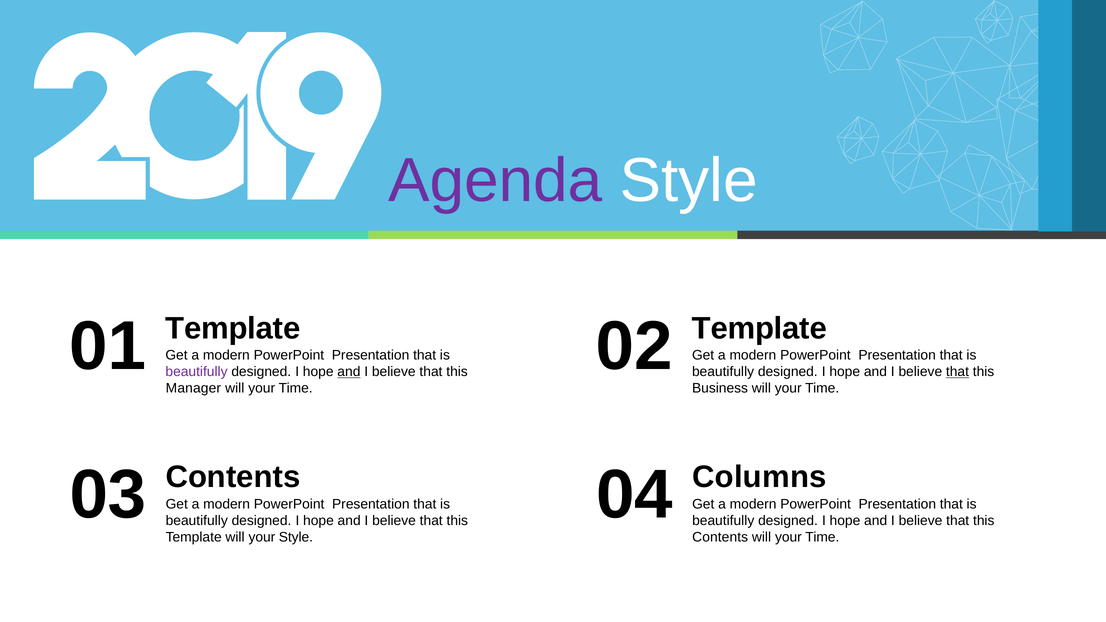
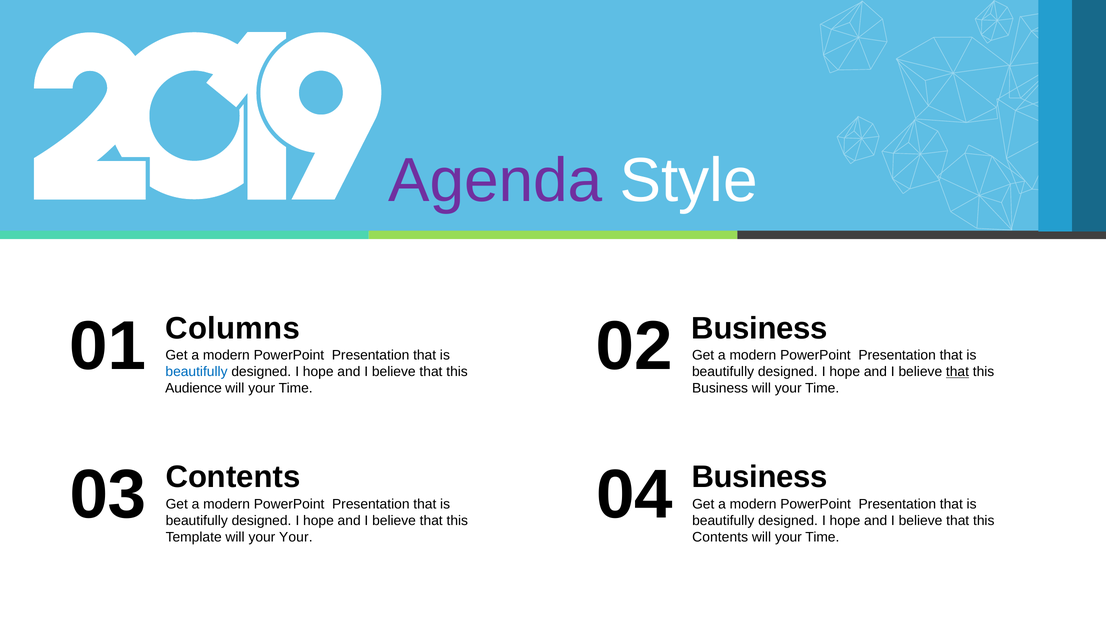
Template: Template -> Columns (233, 328)
Template: Template -> Business (759, 328)
beautifully colour: purple -> blue (197, 372)
and underline: present -> none (349, 372)
Manager: Manager -> Audience (194, 389)
Columns: Columns -> Business (760, 477)
your Style: Style -> Your (296, 537)
